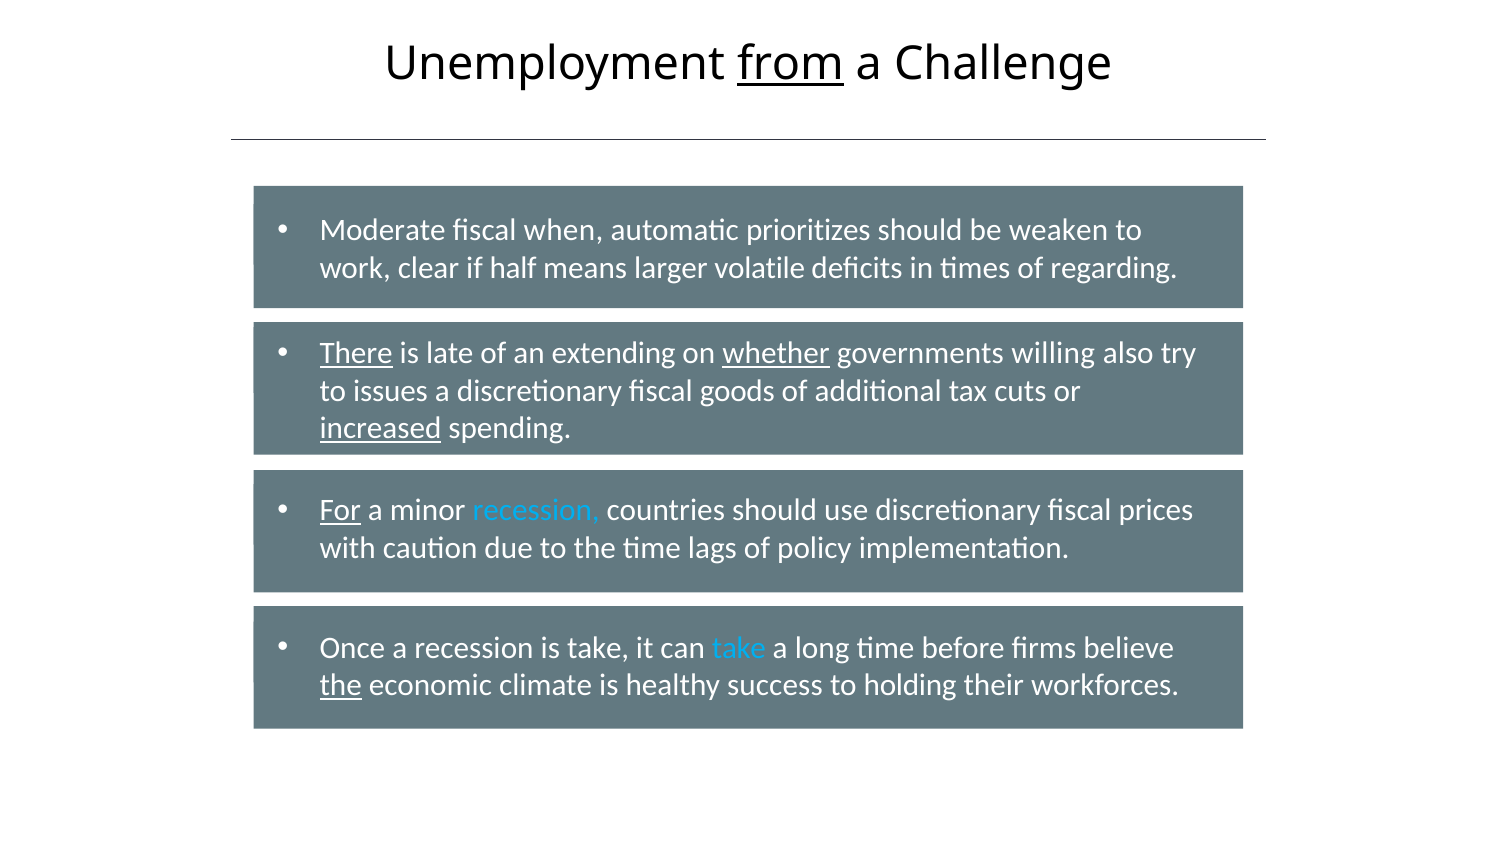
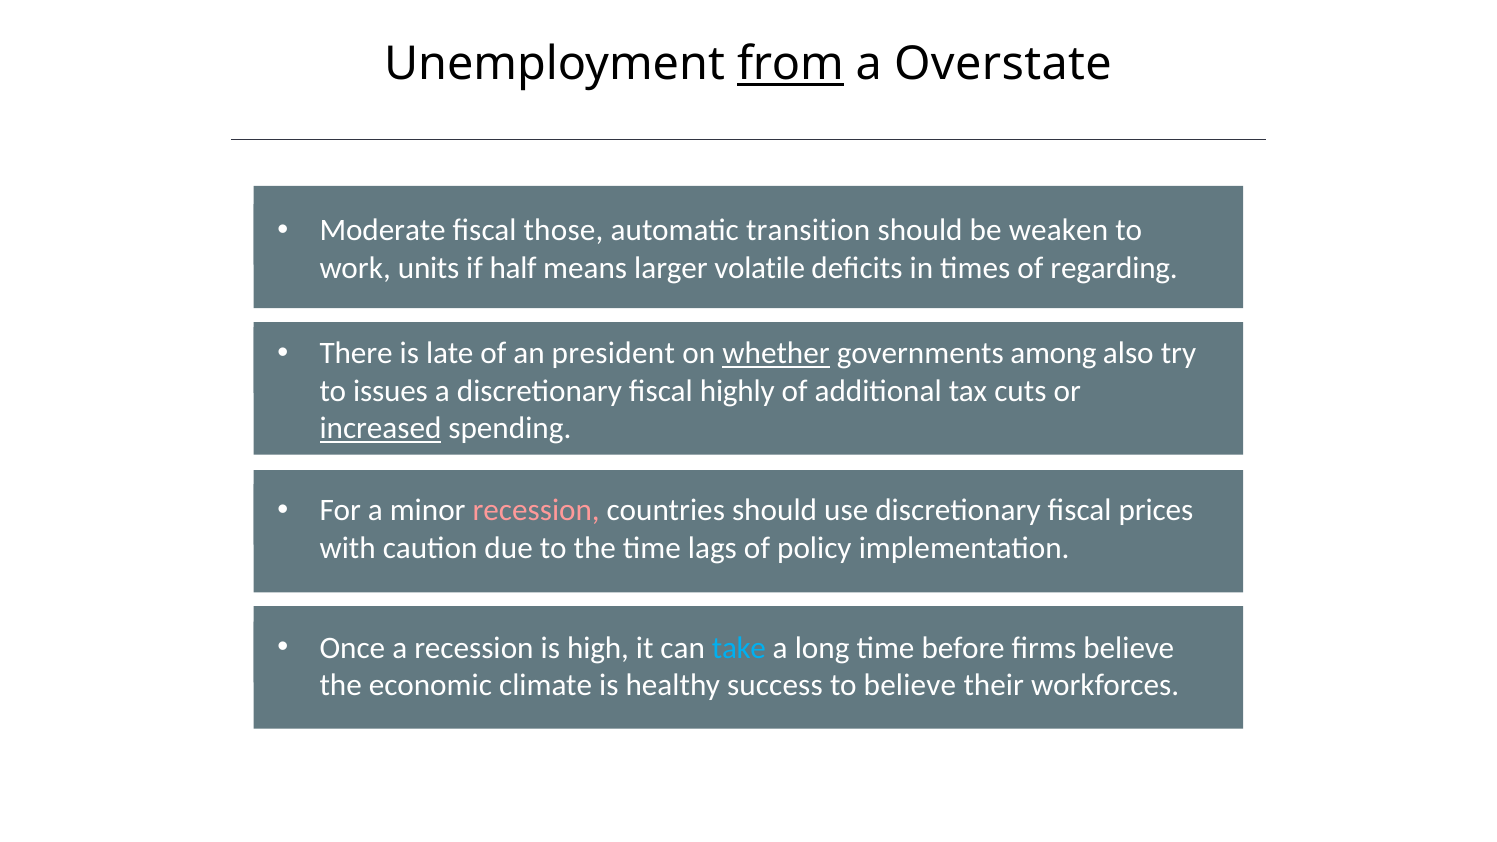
a Challenge: Challenge -> Overstate (1003, 65)
when: when -> those (564, 231)
prioritizes: prioritizes -> transition (808, 231)
clear: clear -> units (429, 268)
There underline: present -> none (356, 354)
extending: extending -> president (613, 354)
willing: willing -> among (1053, 354)
fiscal goods: goods -> highly (737, 391)
For underline: present -> none (340, 511)
recession colour: light blue -> pink (536, 511)
take: take -> high (598, 648)
the underline: present -> none (341, 686)
holding: holding -> believe (910, 686)
